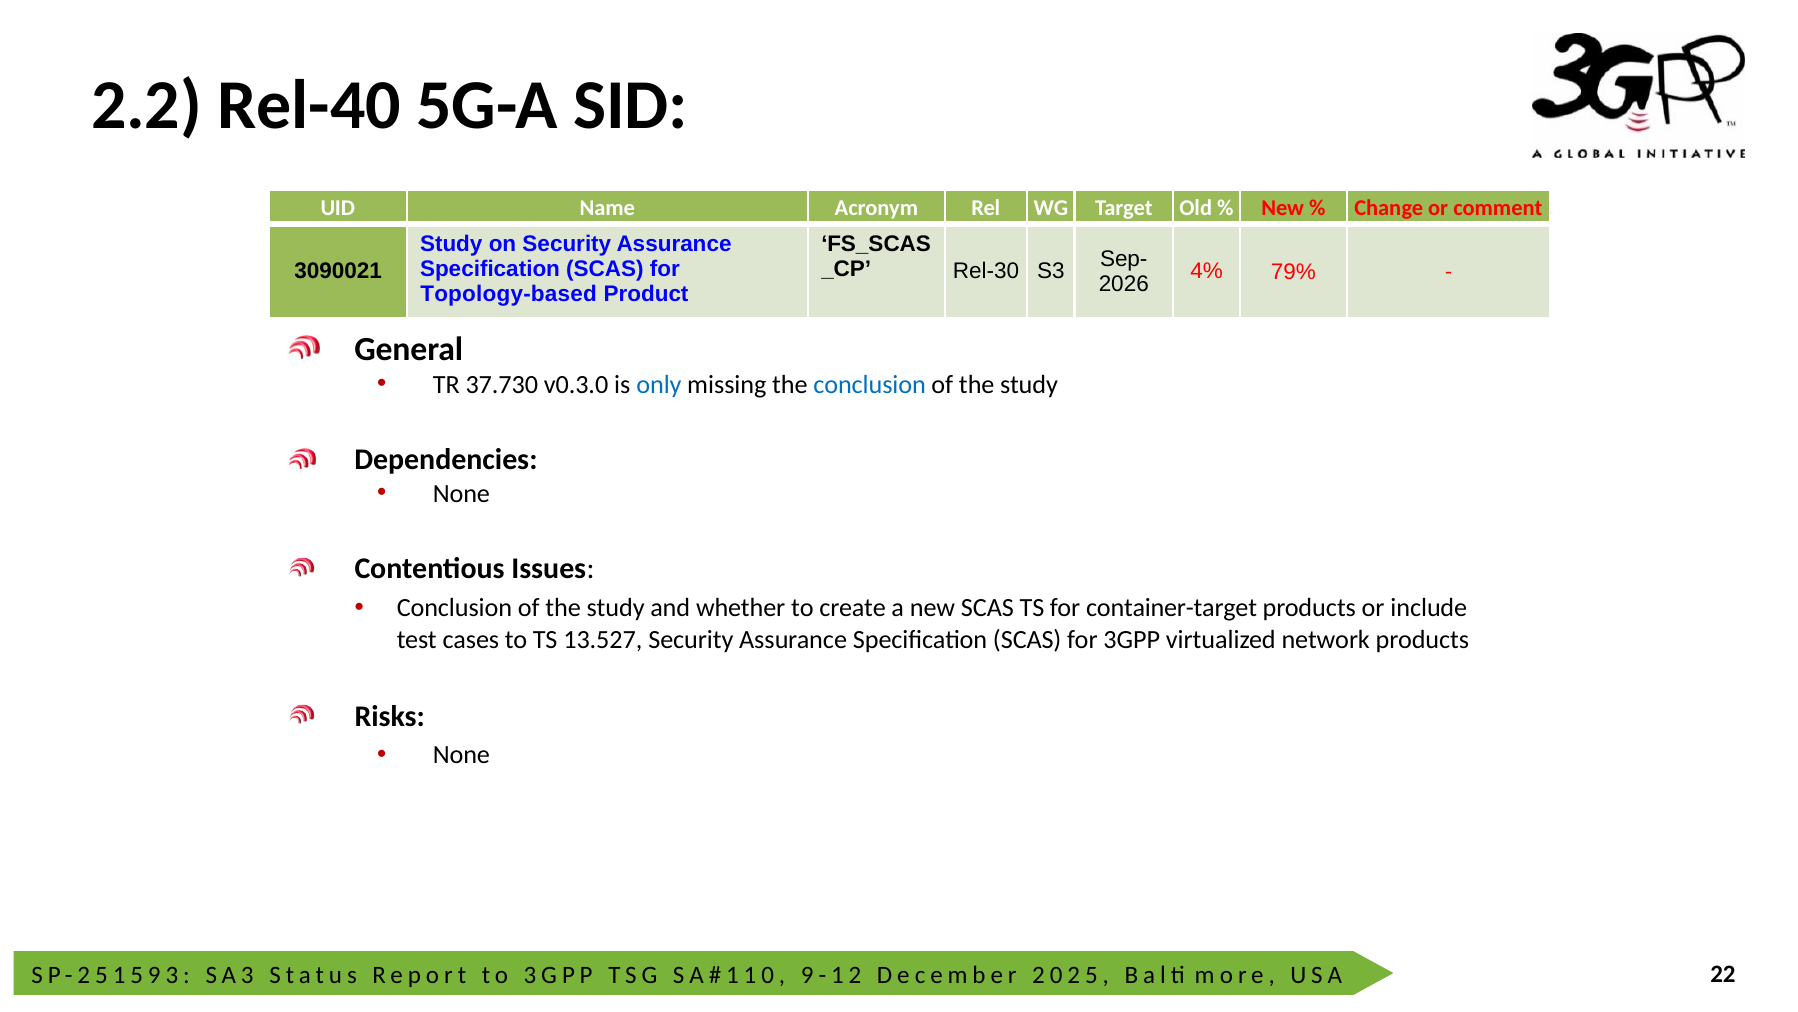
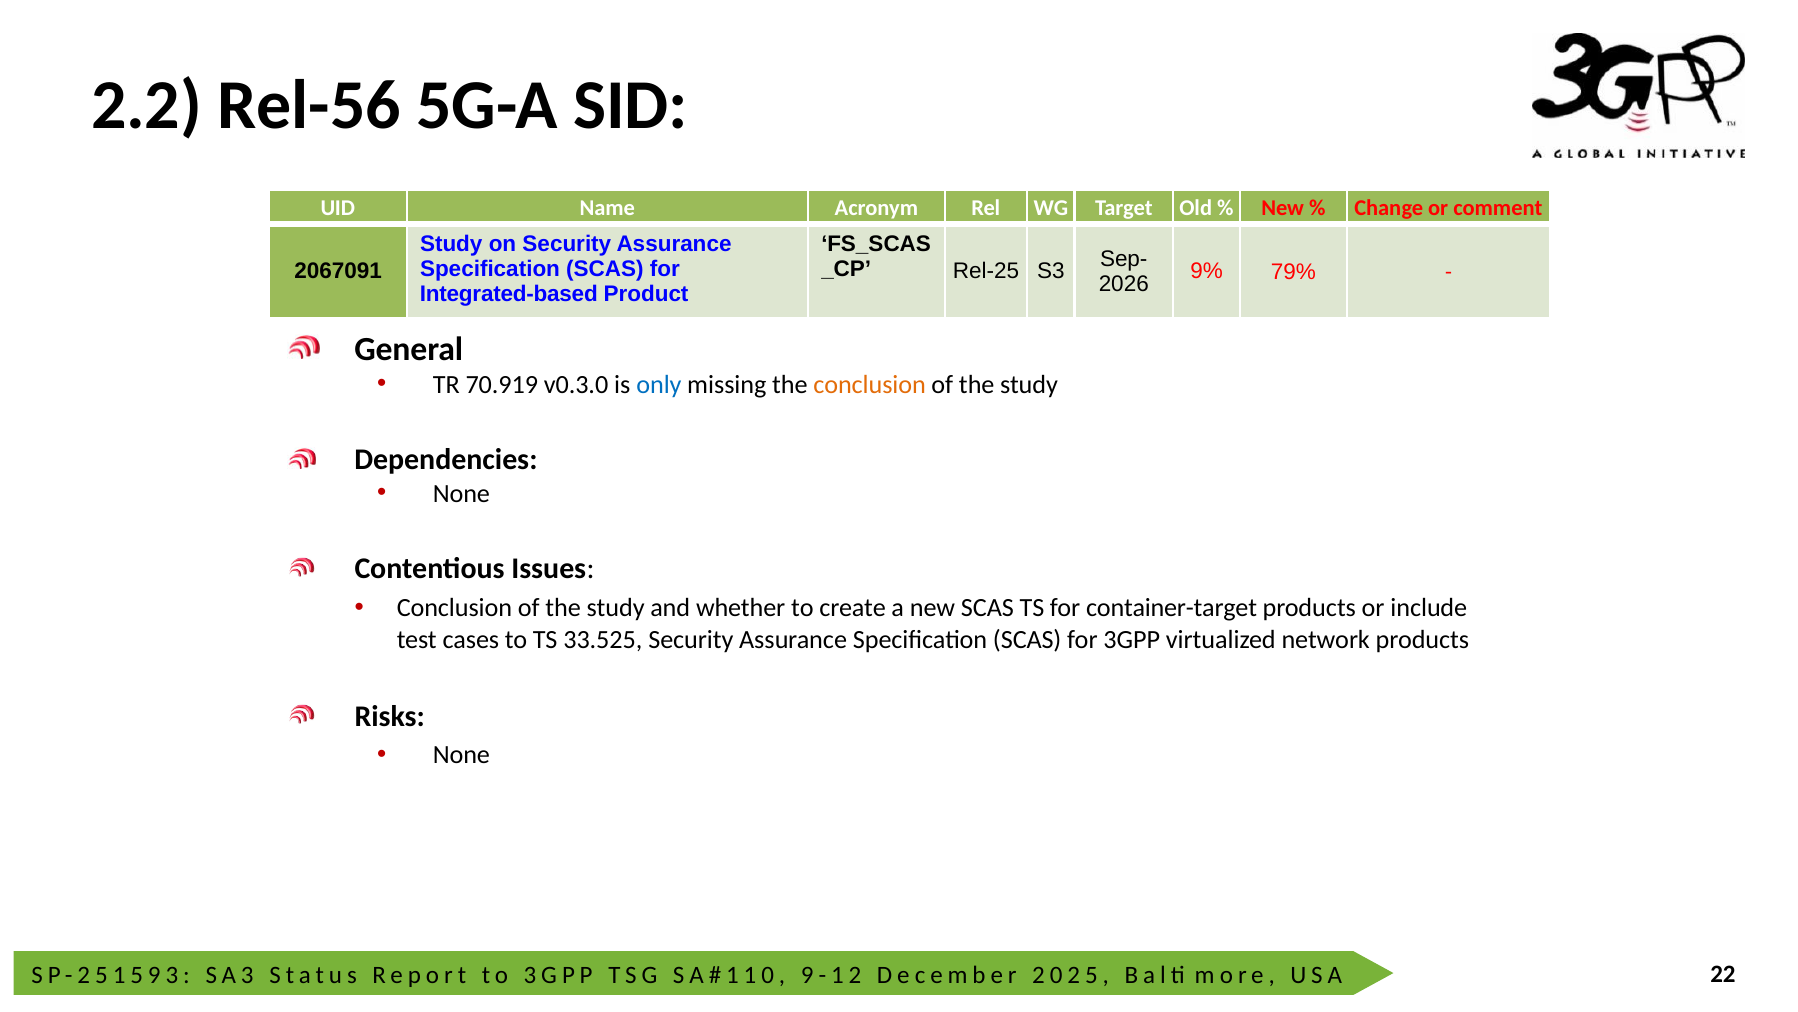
Rel-40: Rel-40 -> Rel-56 (309, 105)
Rel-30: Rel-30 -> Rel-25 (986, 271)
3090021: 3090021 -> 2067091 (338, 271)
4%: 4% -> 9% (1207, 271)
Topology-based: Topology-based -> Integrated-based (509, 294)
37.730: 37.730 -> 70.919 (502, 384)
conclusion colour: blue -> orange (870, 384)
13.527: 13.527 -> 33.525 (603, 639)
